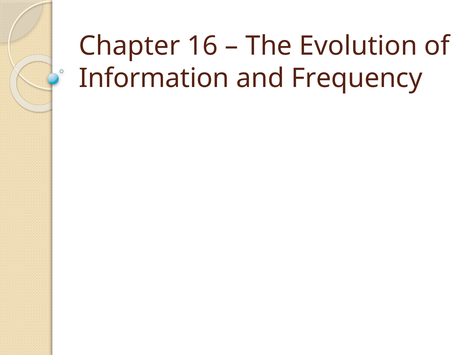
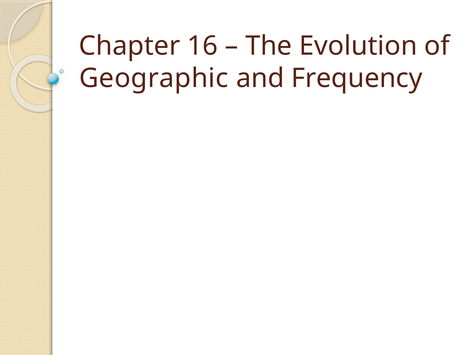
Information: Information -> Geographic (154, 78)
